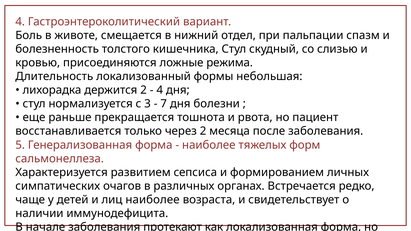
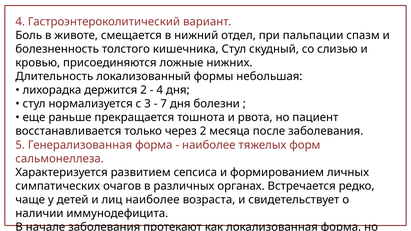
режима: режима -> нижних (230, 63)
